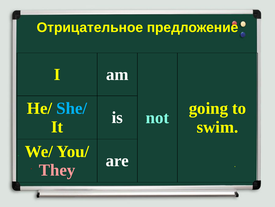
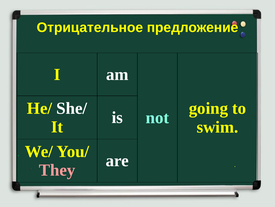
She/ colour: light blue -> white (72, 108)
